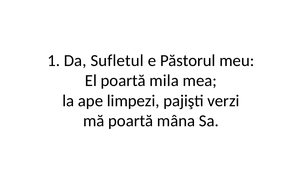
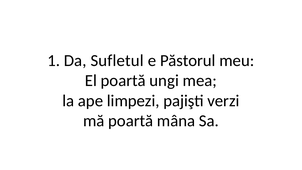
mila: mila -> ungi (164, 81)
